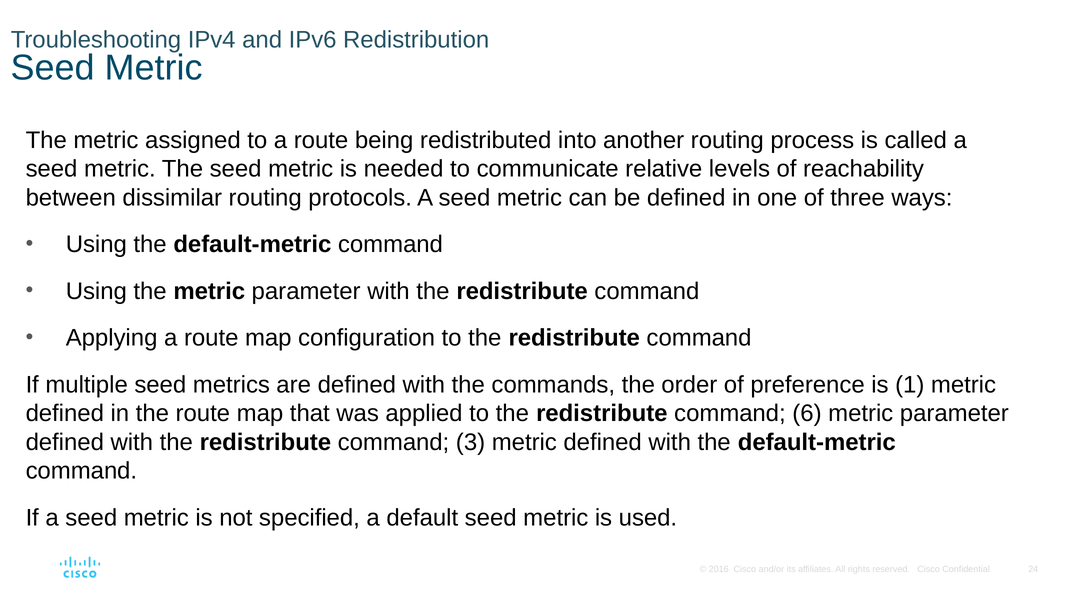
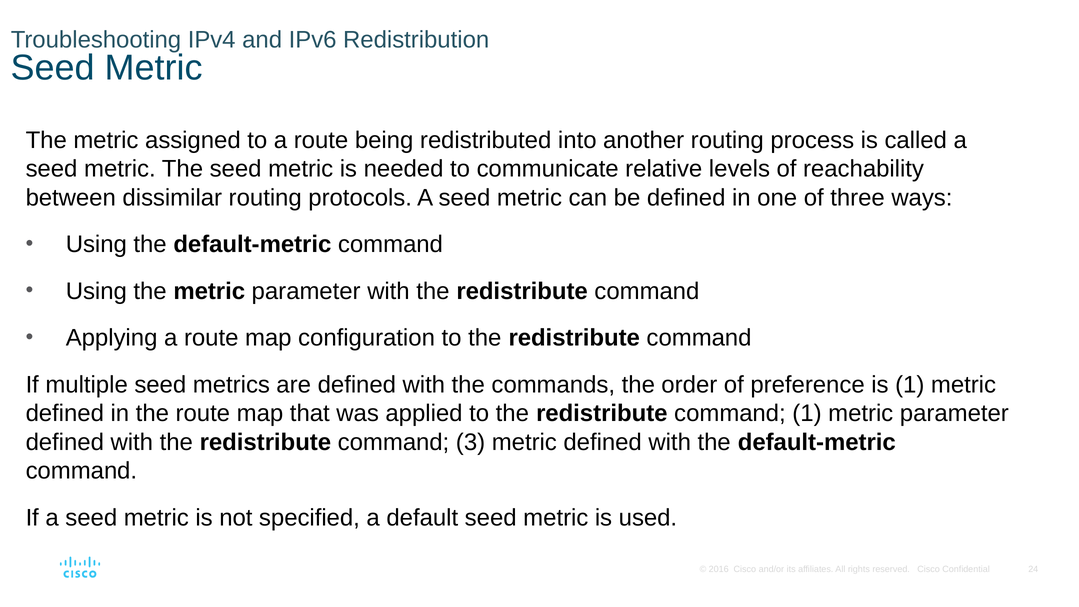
command 6: 6 -> 1 (807, 413)
